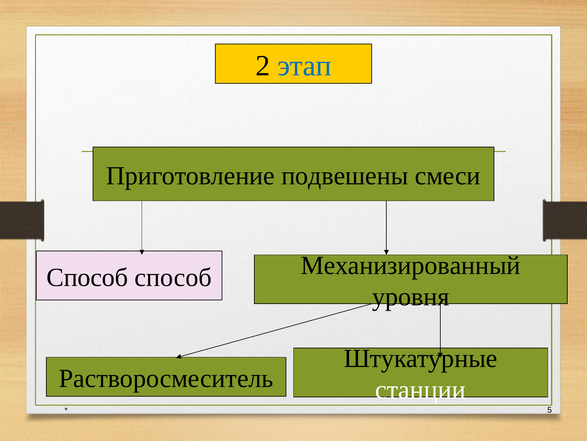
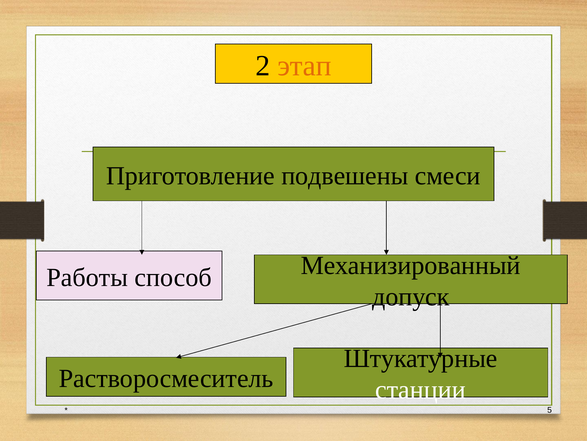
этап colour: blue -> orange (304, 66)
Способ: Способ -> Работы (87, 277)
уровня: уровня -> допуск (411, 296)
